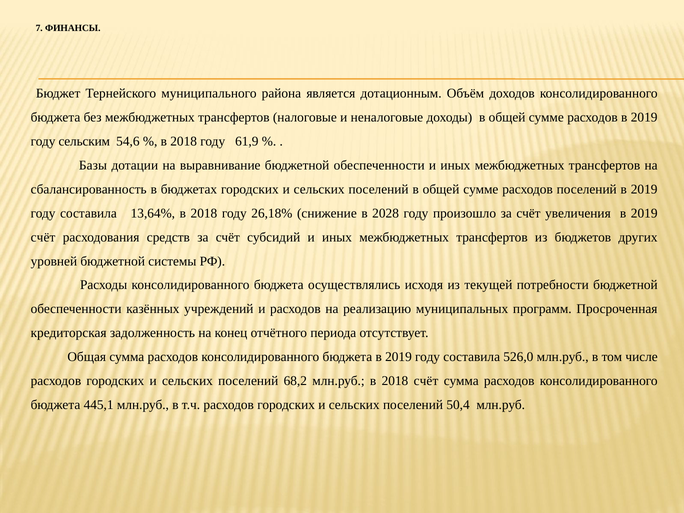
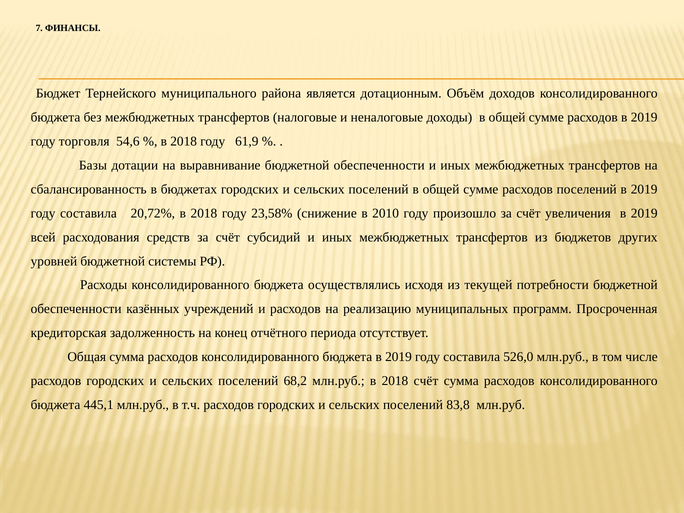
сельским: сельским -> торговля (84, 141)
13,64%: 13,64% -> 20,72% (153, 213)
26,18%: 26,18% -> 23,58% (272, 213)
2028: 2028 -> 2010 (386, 213)
счёт: счёт -> всей (43, 237)
50,4: 50,4 -> 83,8 (458, 405)
